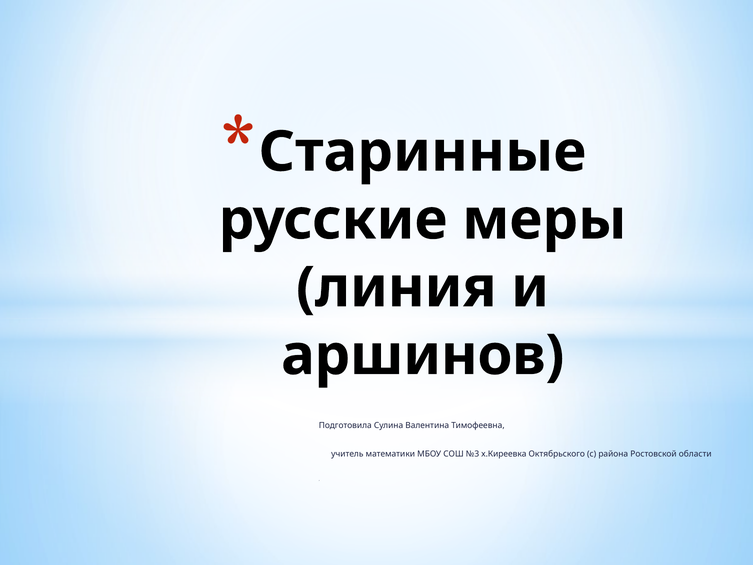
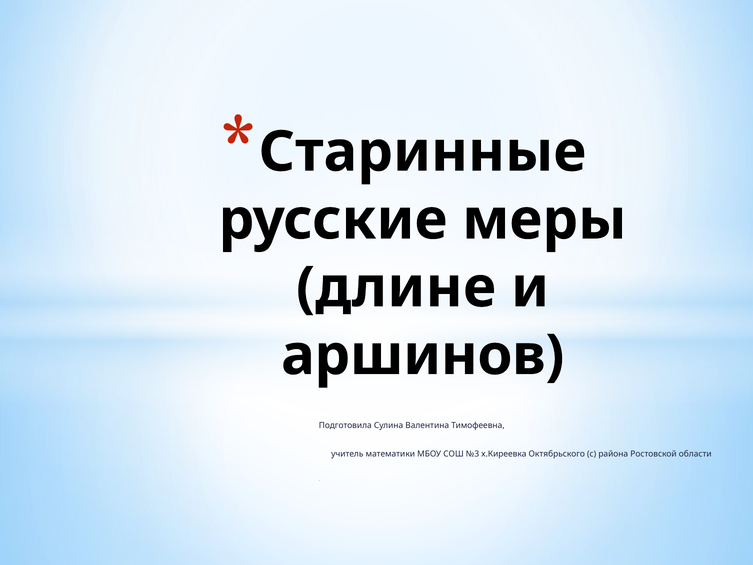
линия: линия -> длине (396, 288)
